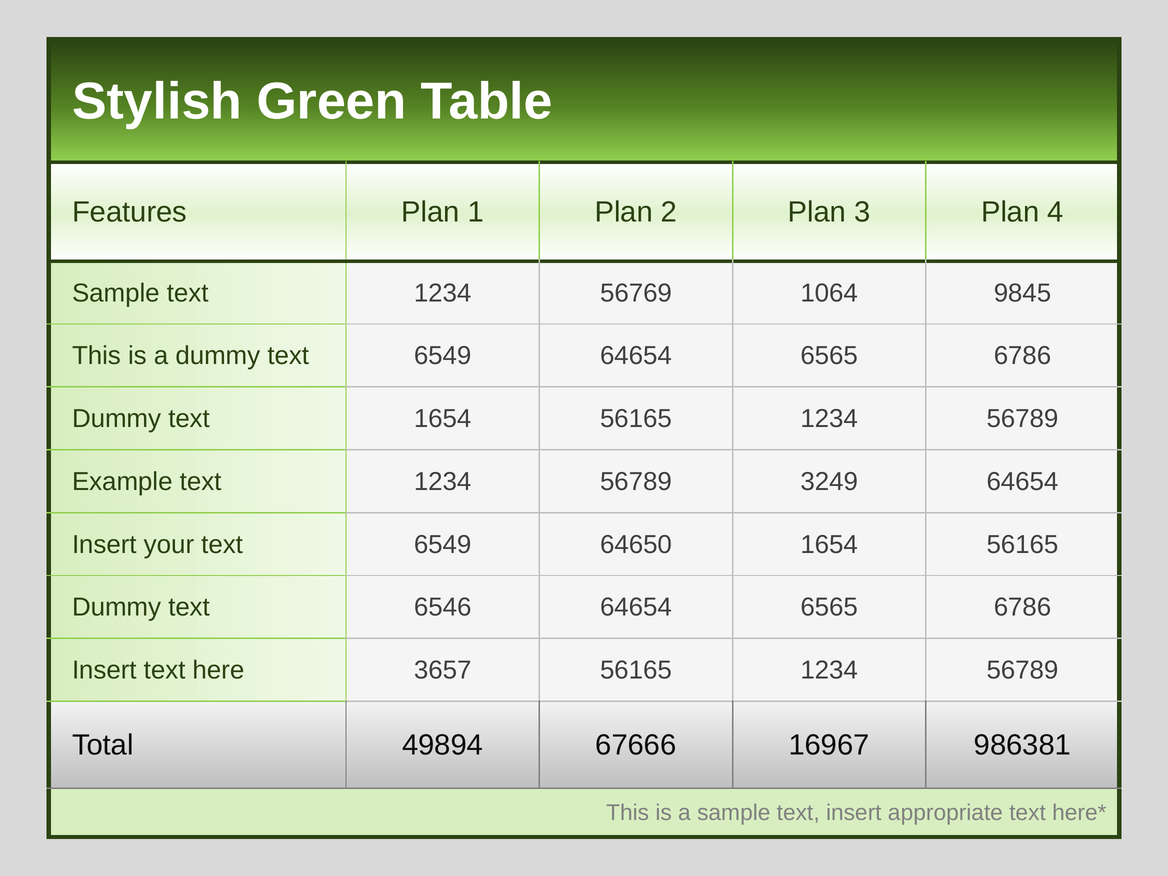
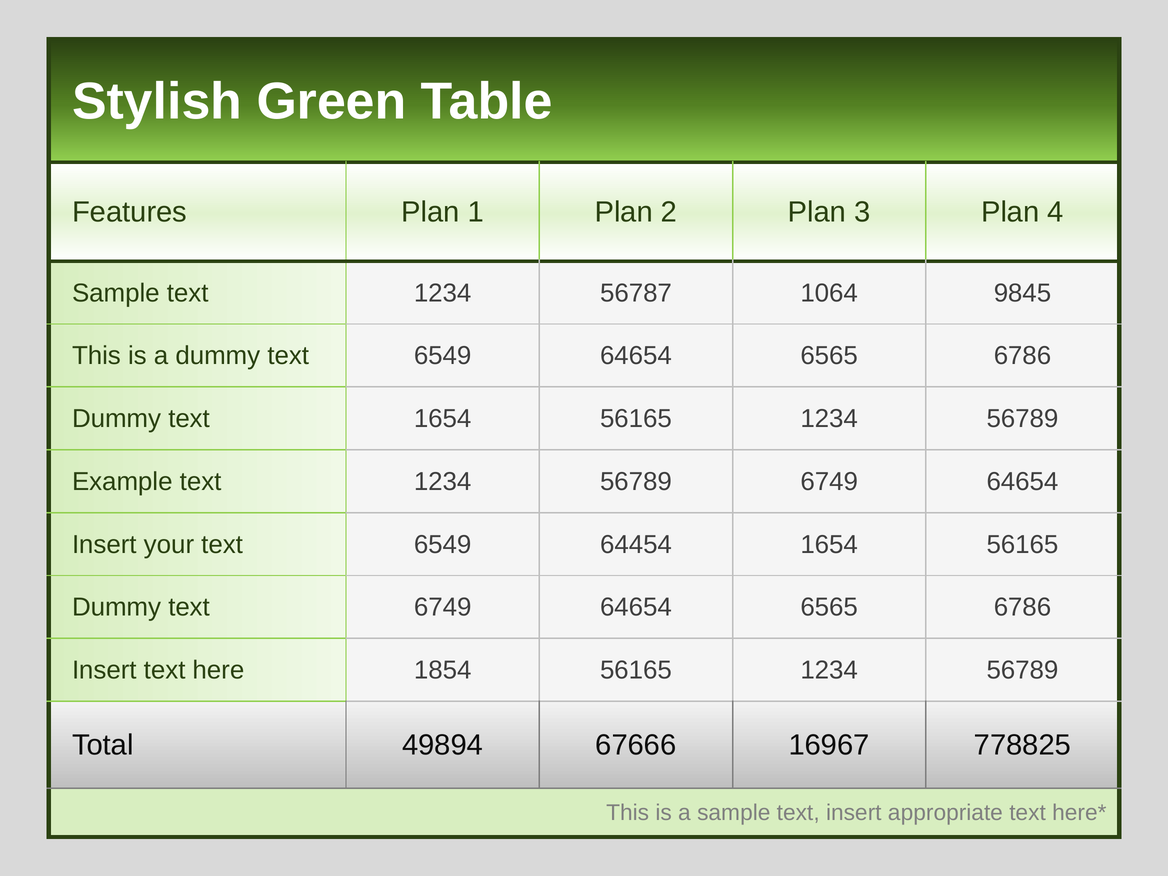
56769: 56769 -> 56787 (636, 293)
56789 3249: 3249 -> 6749 (829, 482)
64650: 64650 -> 64454 (636, 544)
text 6546: 6546 -> 6749 (443, 607)
3657: 3657 -> 1854 (443, 670)
986381: 986381 -> 778825 (1022, 745)
